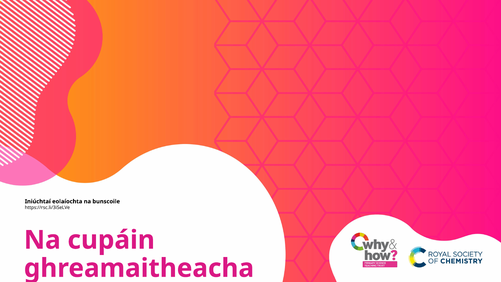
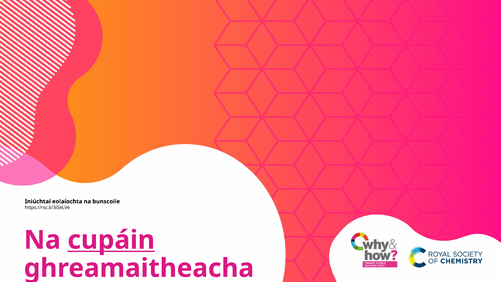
cupáin underline: none -> present (111, 240)
